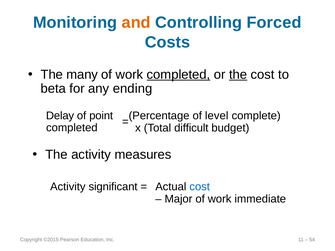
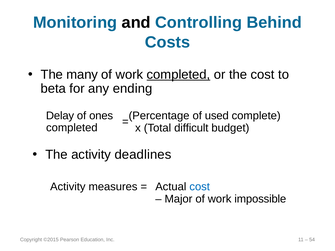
and colour: orange -> black (136, 23)
Forced: Forced -> Behind (274, 23)
the underline: present -> none (238, 75)
point: point -> ones (101, 116)
level: level -> used (217, 116)
measures: measures -> deadlines (143, 155)
significant: significant -> measures (113, 187)
immediate: immediate -> impossible (260, 199)
